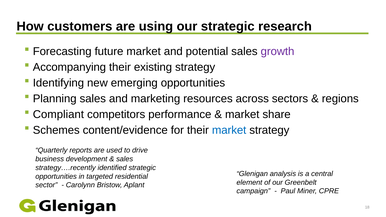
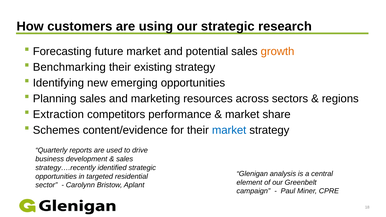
growth colour: purple -> orange (278, 51)
Accompanying: Accompanying -> Benchmarking (69, 67)
Compliant: Compliant -> Extraction (58, 115)
